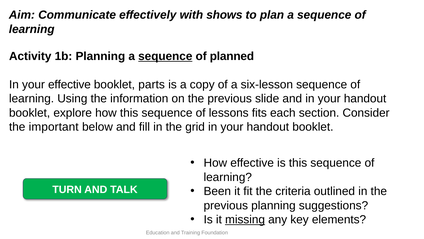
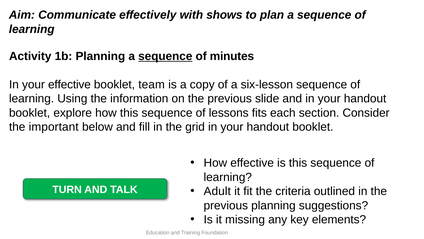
planned: planned -> minutes (232, 56)
parts: parts -> team (152, 84)
Been: Been -> Adult (217, 191)
missing underline: present -> none (245, 219)
